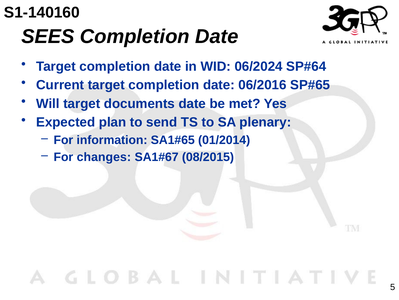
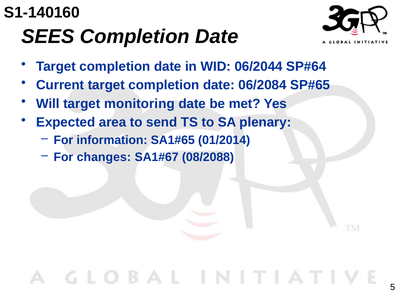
06/2024: 06/2024 -> 06/2044 (259, 66)
06/2016: 06/2016 -> 06/2084 (262, 85)
documents: documents -> monitoring (139, 103)
plan: plan -> area (113, 122)
08/2015: 08/2015 -> 08/2088 (208, 157)
